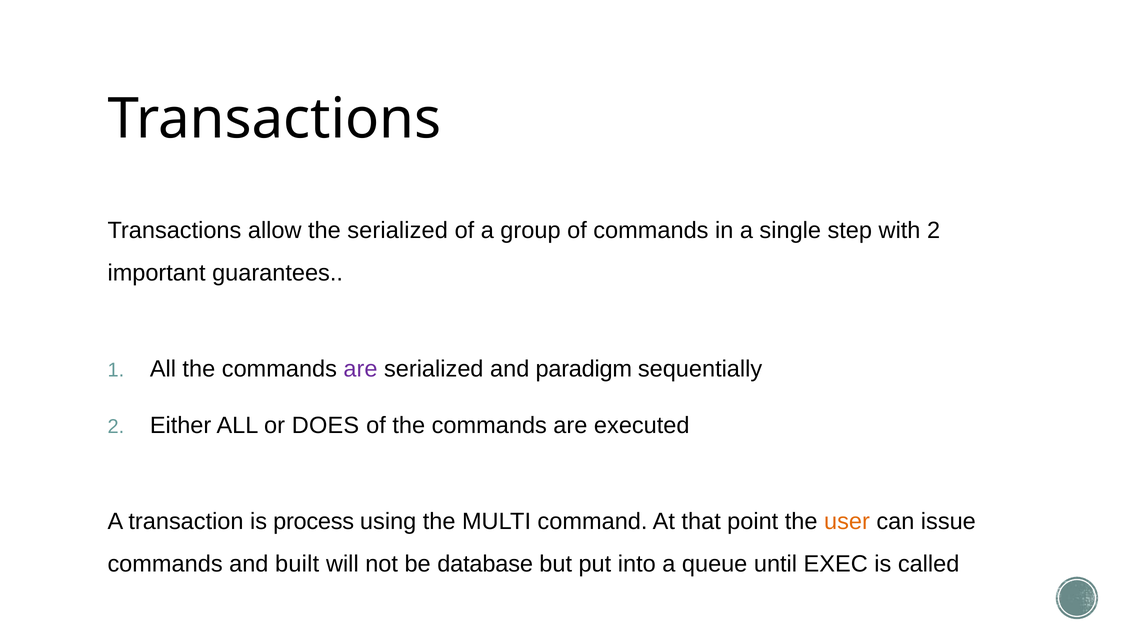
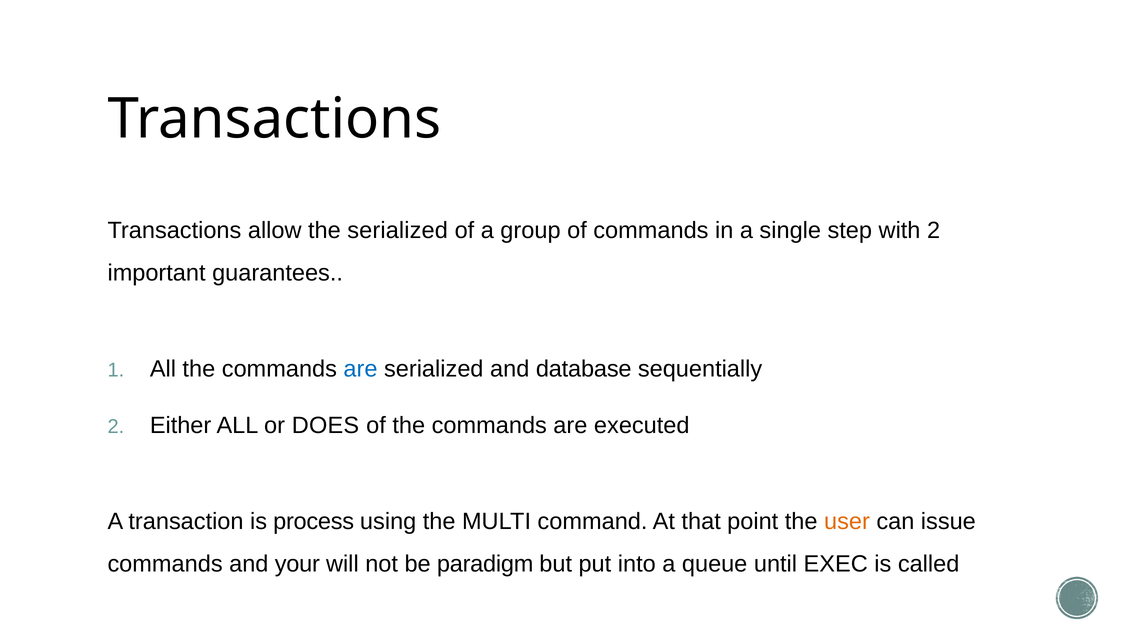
are colour: purple -> blue (361, 369)
paradigm: paradigm -> database (584, 369)
built: built -> your (297, 564)
database: database -> paradigm (485, 564)
